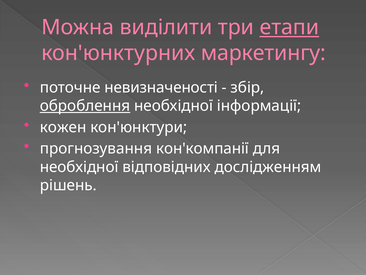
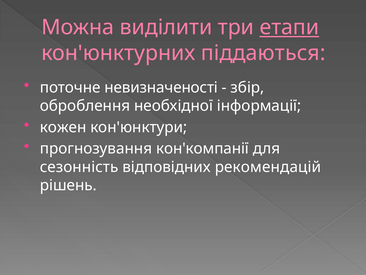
маркетингу: маркетингу -> піддаються (263, 53)
оброблення underline: present -> none (85, 106)
необхідної: необхідної -> сезонність (79, 167)
дослідженням: дослідженням -> рекомендацій (268, 167)
